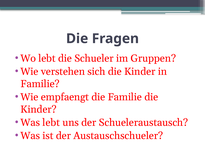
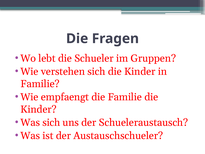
Was lebt: lebt -> sich (51, 122)
